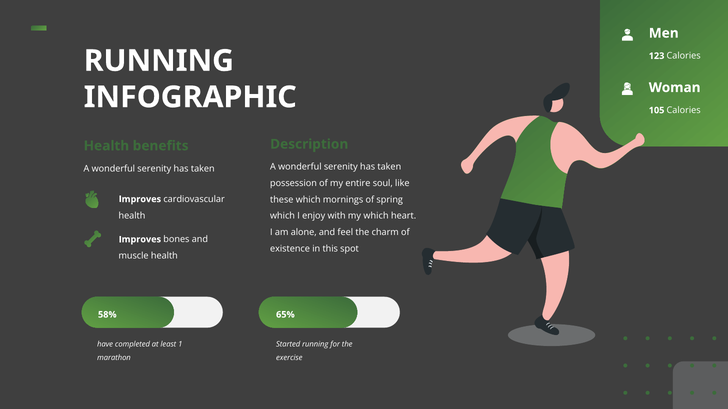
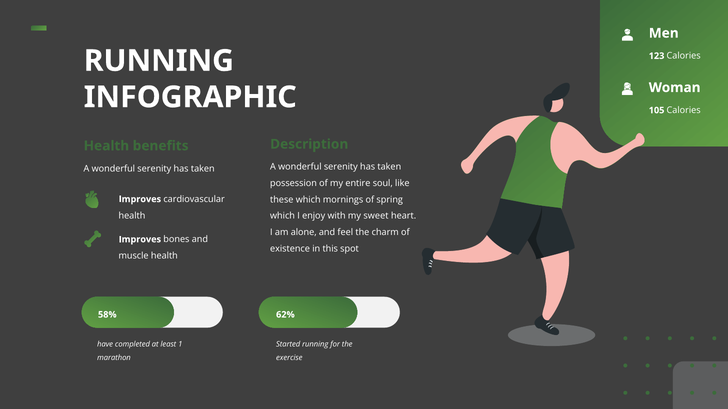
my which: which -> sweet (376, 216)
65%: 65% -> 62% (285, 315)
